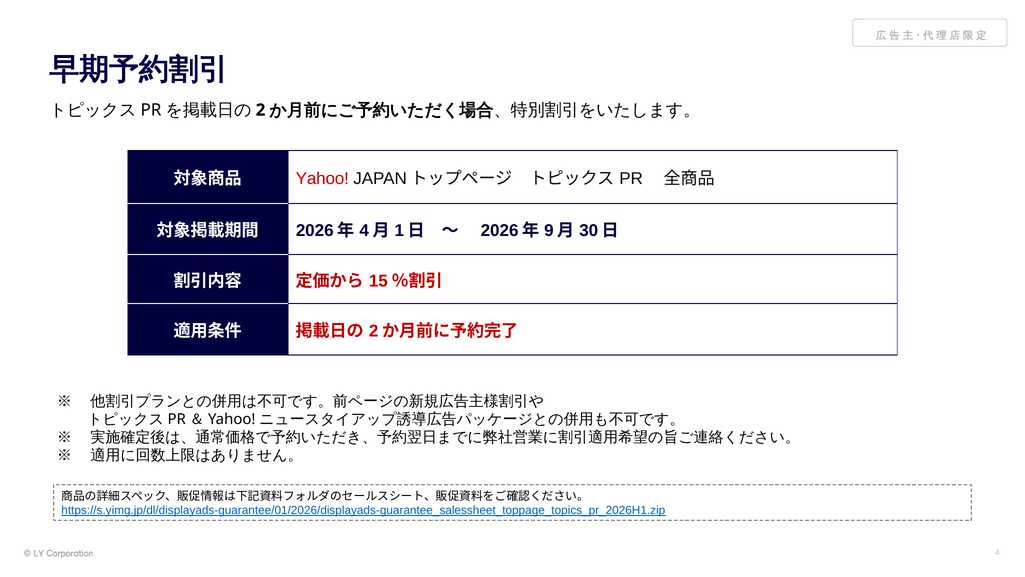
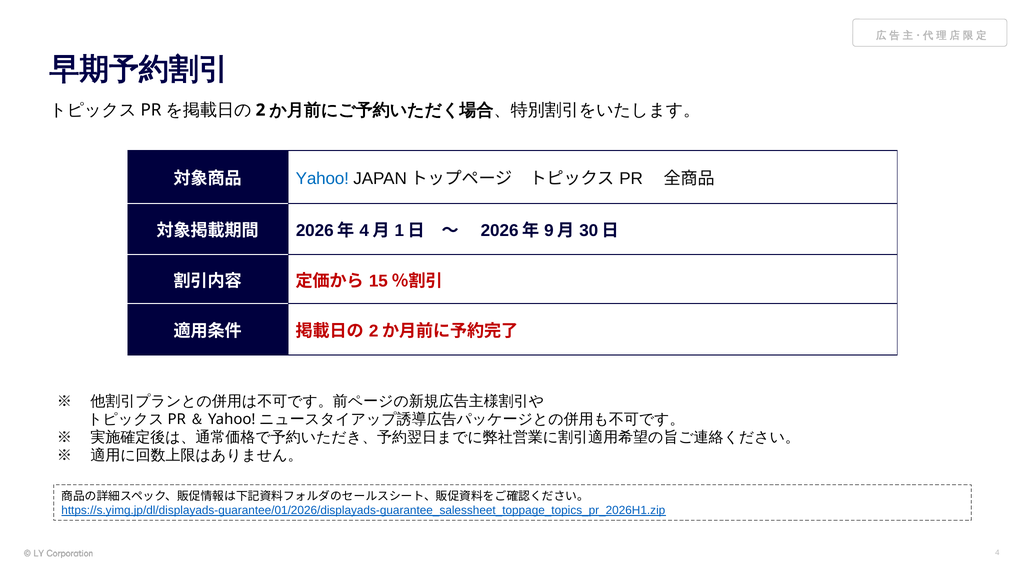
Yahoo colour: red -> blue (322, 179)
